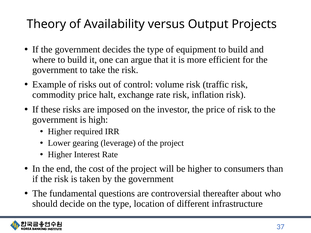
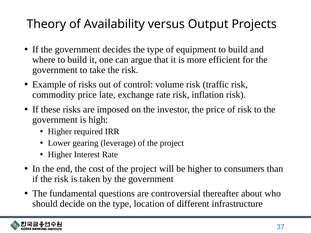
halt: halt -> late (107, 95)
